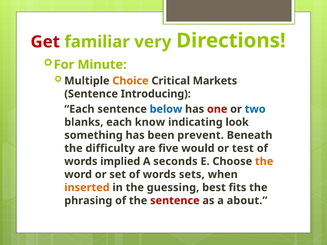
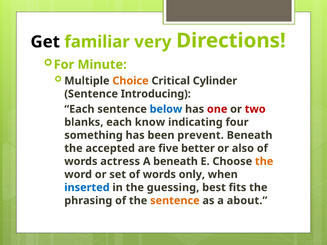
Get colour: red -> black (45, 42)
Markets: Markets -> Cylinder (215, 81)
two colour: blue -> red (255, 109)
look: look -> four (237, 122)
difficulty: difficulty -> accepted (110, 148)
would: would -> better (198, 148)
test: test -> also (243, 148)
implied: implied -> actress (120, 162)
A seconds: seconds -> beneath (176, 162)
sets: sets -> only (192, 175)
inserted colour: orange -> blue (87, 188)
sentence colour: red -> orange (175, 201)
